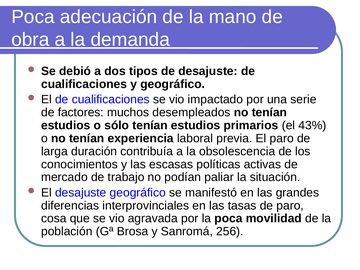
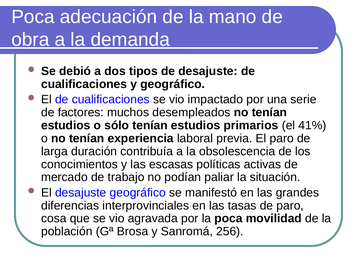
43%: 43% -> 41% (312, 125)
